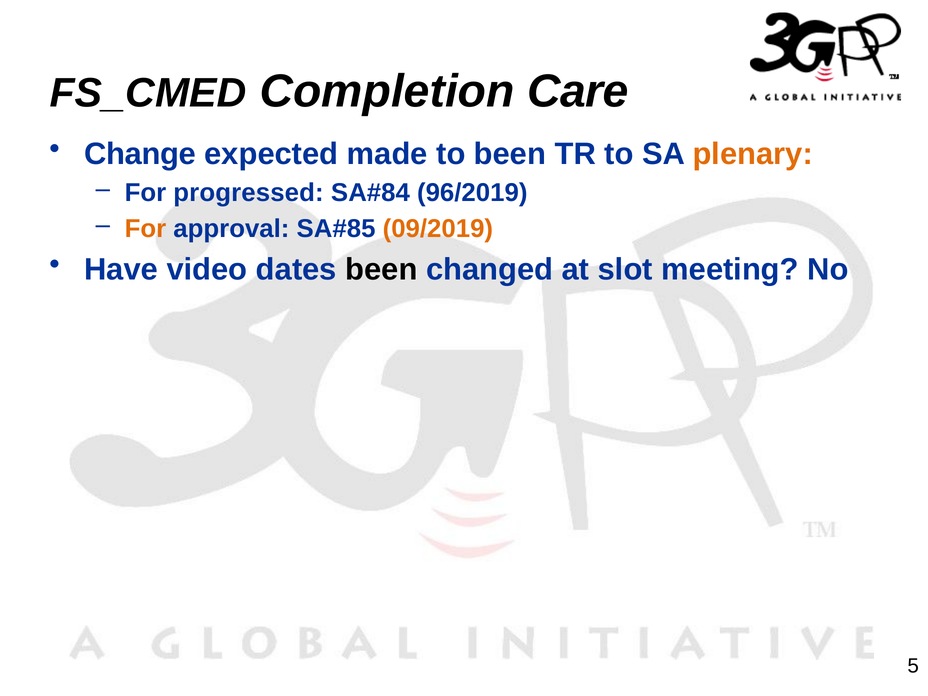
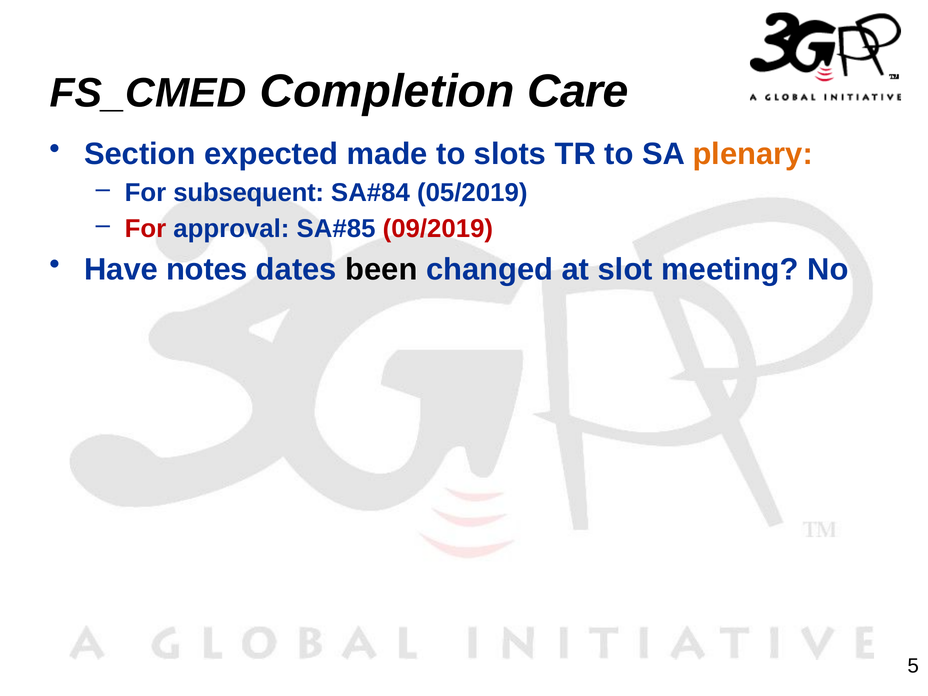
Change: Change -> Section (140, 154)
to been: been -> slots (510, 154)
progressed: progressed -> subsequent (249, 193)
96/2019: 96/2019 -> 05/2019 (472, 193)
For colour: orange -> red (145, 229)
09/2019 colour: orange -> red (438, 229)
video: video -> notes (207, 269)
